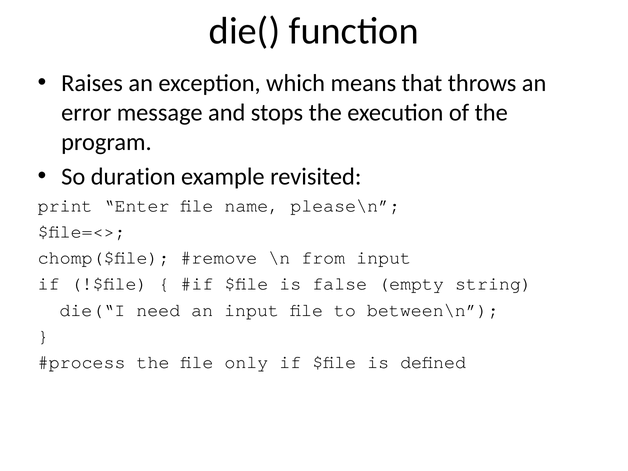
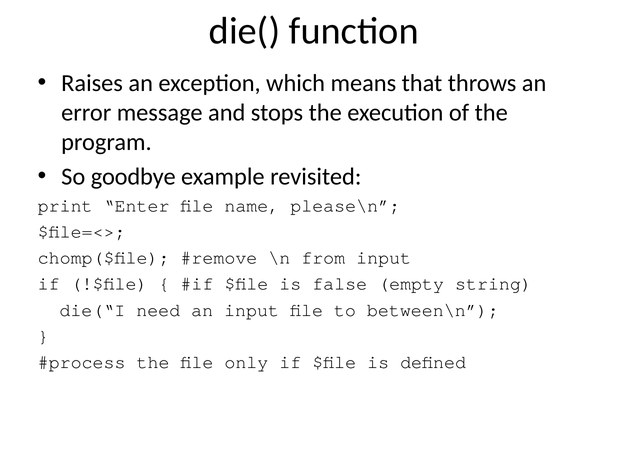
duration: duration -> goodbye (133, 177)
